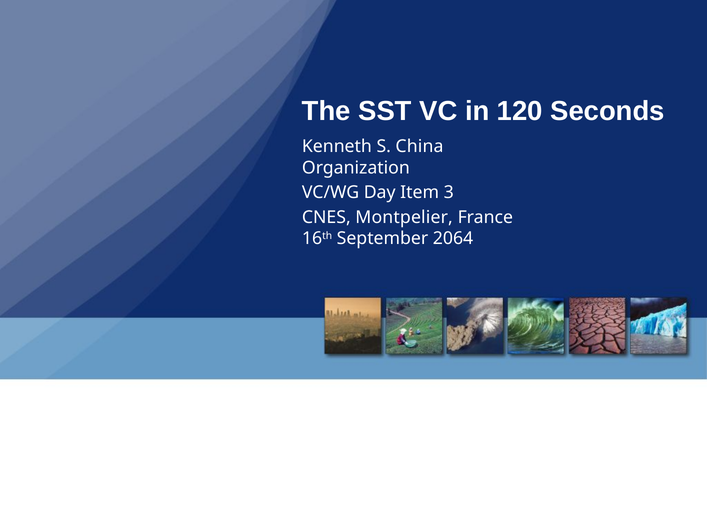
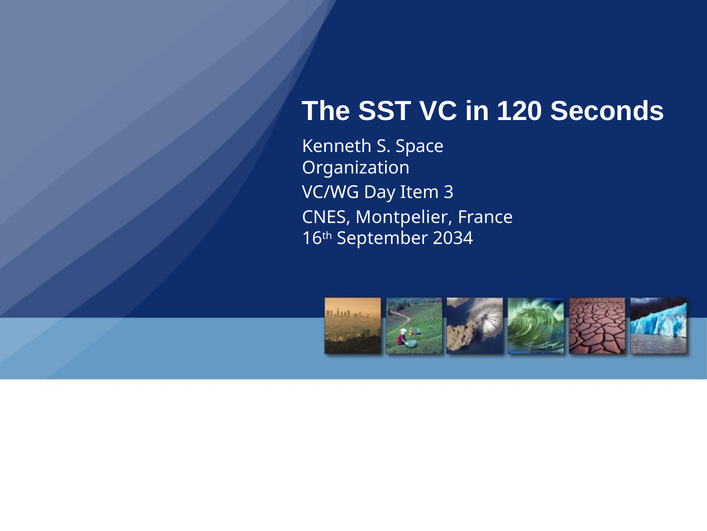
China: China -> Space (420, 146)
2064: 2064 -> 2034 (453, 238)
